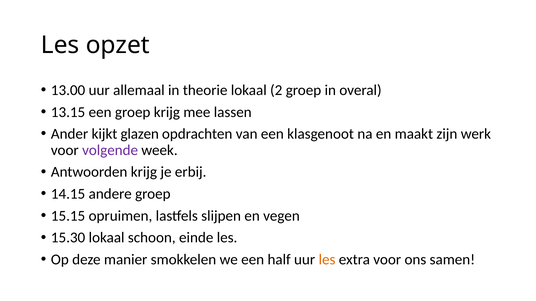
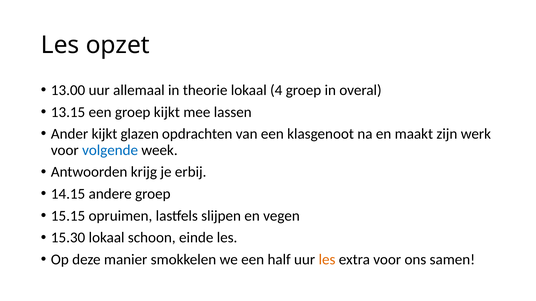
2: 2 -> 4 (276, 90)
groep krijg: krijg -> kijkt (167, 112)
volgende colour: purple -> blue (110, 150)
